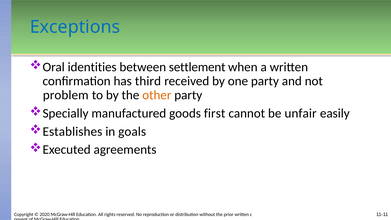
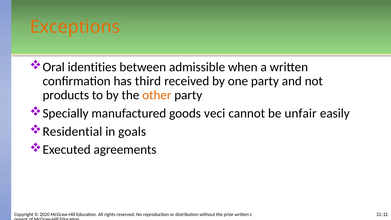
Exceptions colour: blue -> orange (75, 27)
settlement: settlement -> admissible (197, 67)
problem: problem -> products (66, 95)
first: first -> veci (215, 113)
Establishes: Establishes -> Residential (72, 131)
